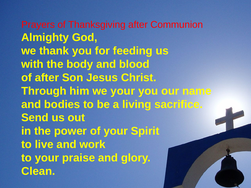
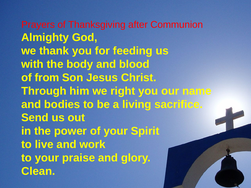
of after: after -> from (47, 78)
we your: your -> right (123, 91)
